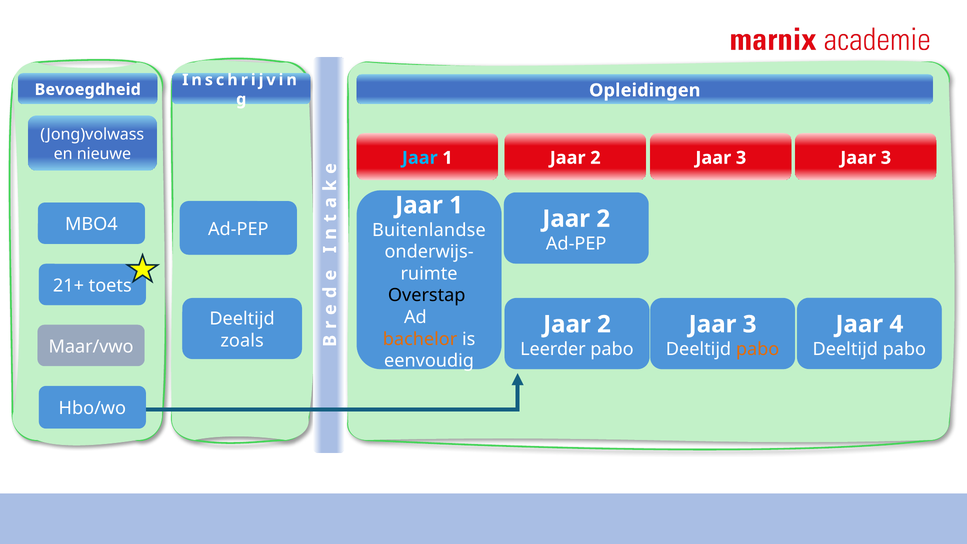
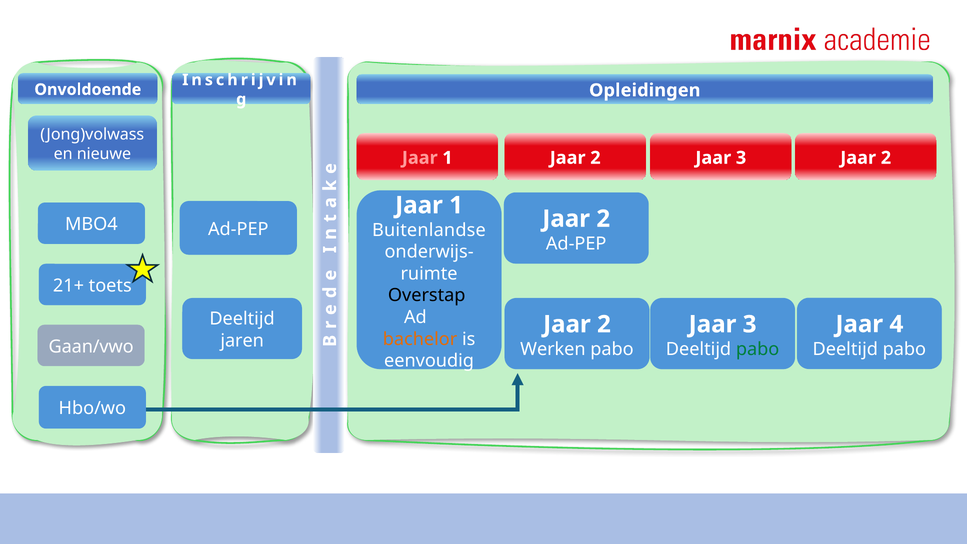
Bevoegdheid: Bevoegdheid -> Onvoldoende (88, 90)
Jaar colour: light blue -> pink (420, 158)
3 Jaar 3: 3 -> 2 (886, 158)
zoals: zoals -> jaren (242, 341)
Maar/vwo: Maar/vwo -> Gaan/vwo (91, 347)
Leerder: Leerder -> Werken (553, 349)
pabo colour: orange -> green (758, 349)
